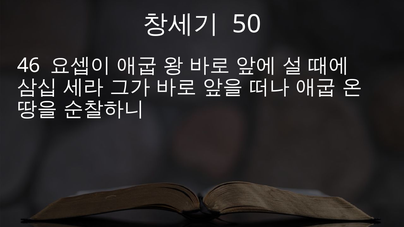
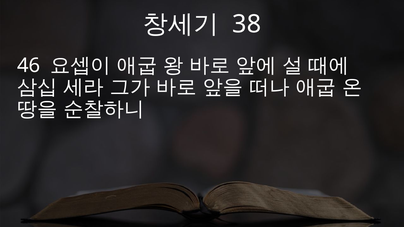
50: 50 -> 38 (247, 24)
